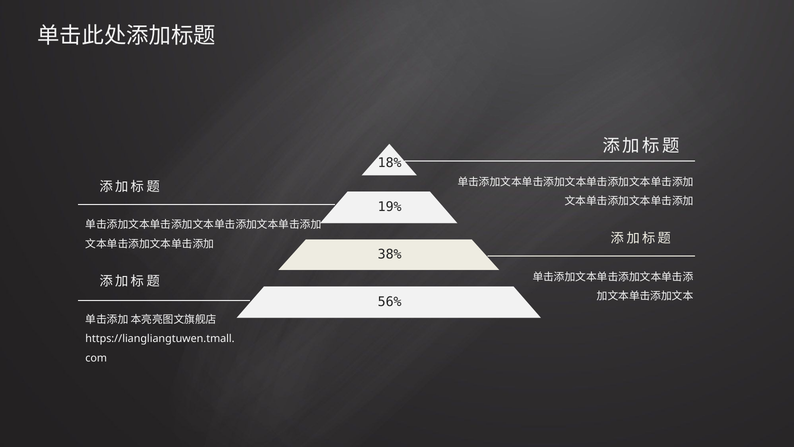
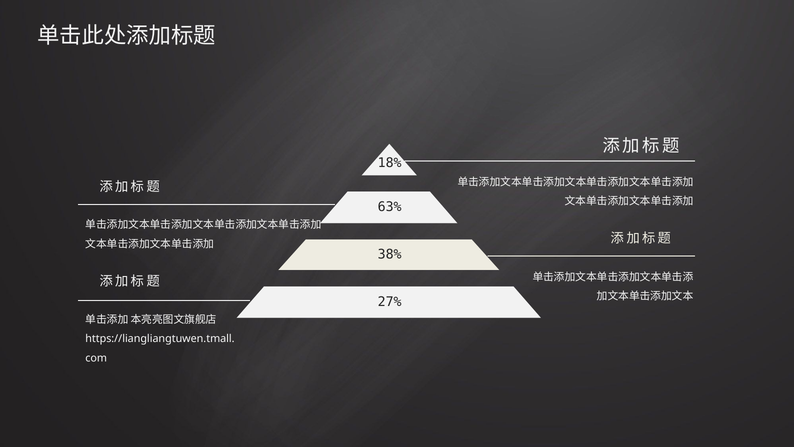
19%: 19% -> 63% (390, 207)
56%: 56% -> 27% (390, 302)
